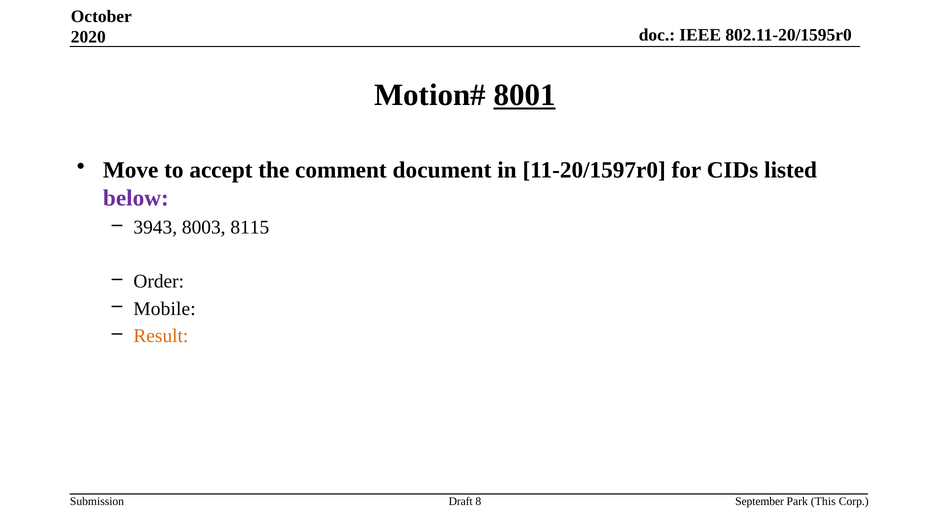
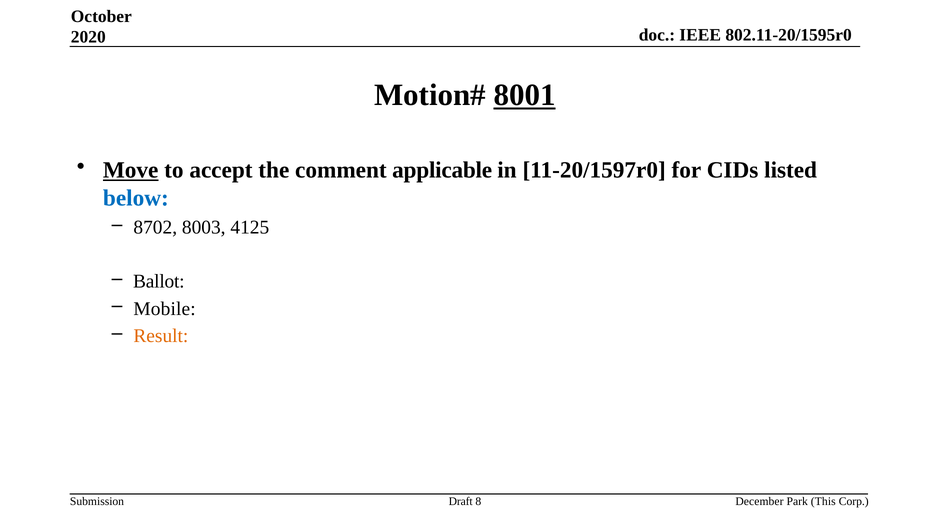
Move underline: none -> present (131, 170)
document: document -> applicable (442, 170)
below colour: purple -> blue (136, 198)
3943: 3943 -> 8702 (155, 227)
8115: 8115 -> 4125 (250, 227)
Order: Order -> Ballot (159, 282)
September: September -> December (759, 502)
